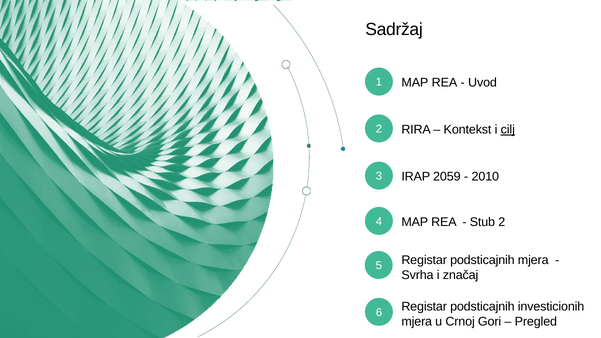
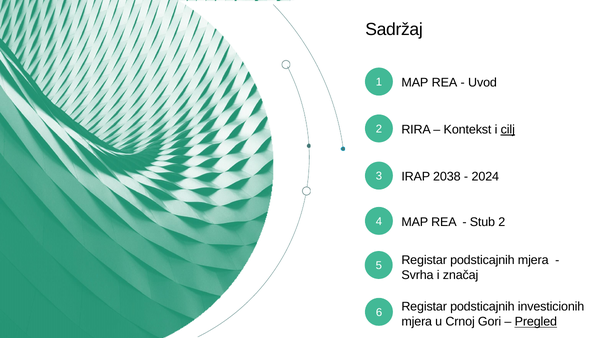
2059: 2059 -> 2038 (447, 177)
2010: 2010 -> 2024 (485, 177)
Pregled underline: none -> present (536, 322)
